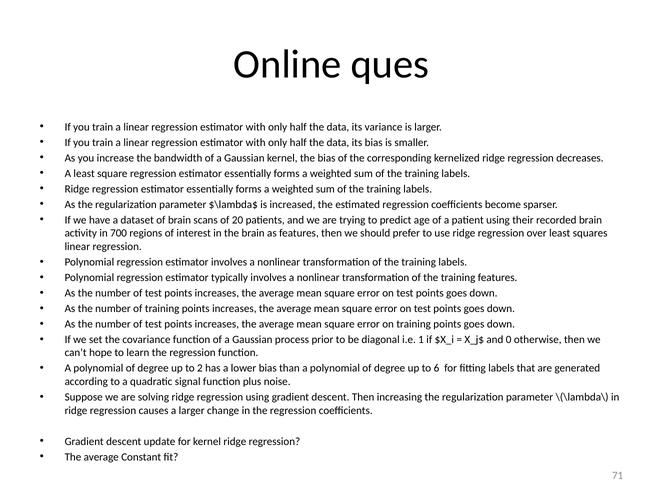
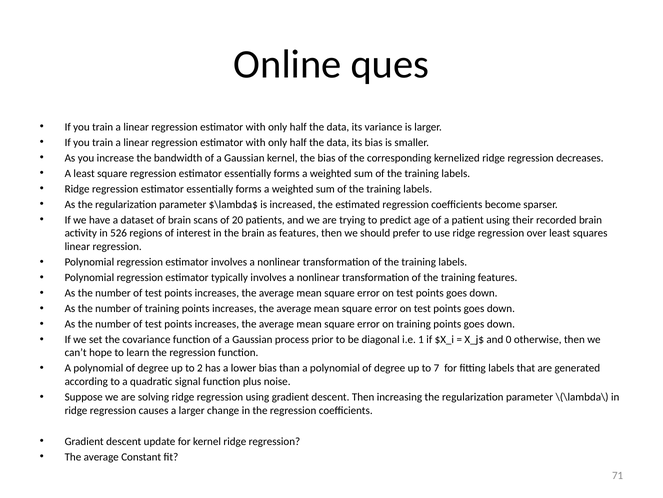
700: 700 -> 526 (119, 233)
6: 6 -> 7 (436, 368)
